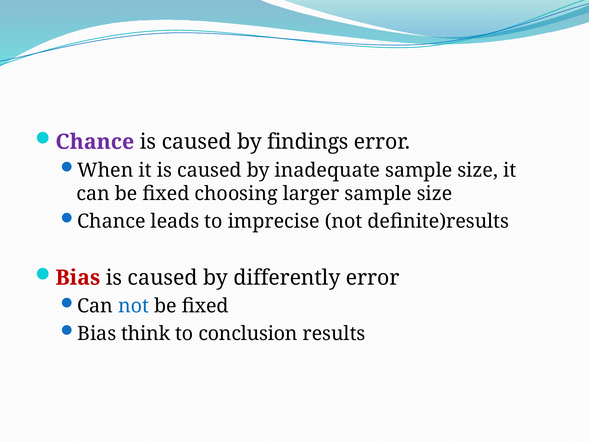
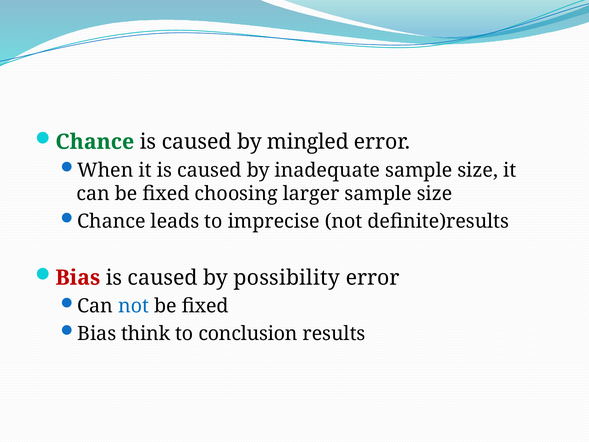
Chance colour: purple -> green (95, 142)
findings: findings -> mingled (308, 142)
differently: differently -> possibility (287, 278)
